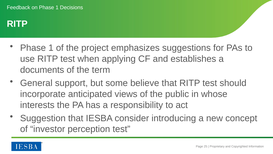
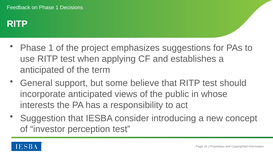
documents: documents -> anticipated (42, 70)
